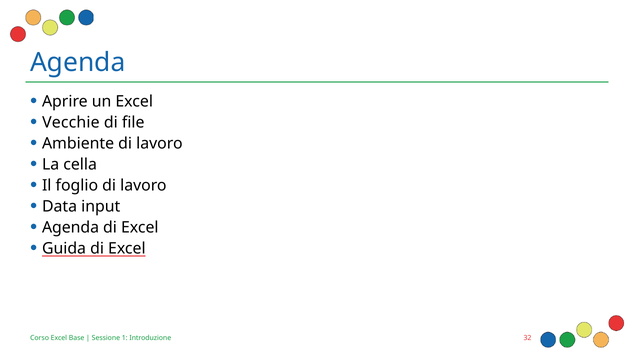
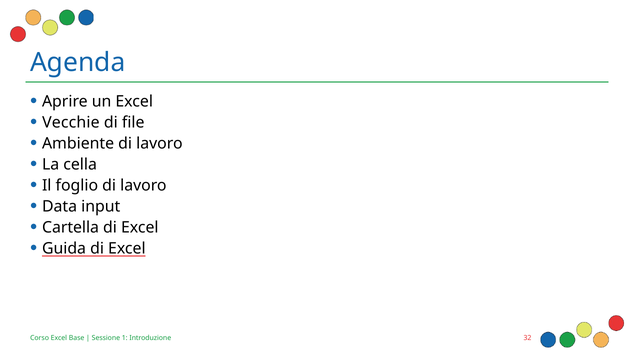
Agenda: Agenda -> Cartella (71, 227)
